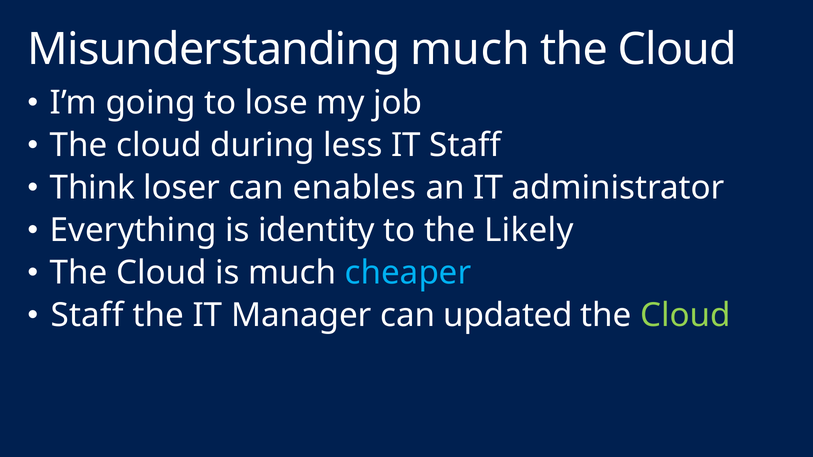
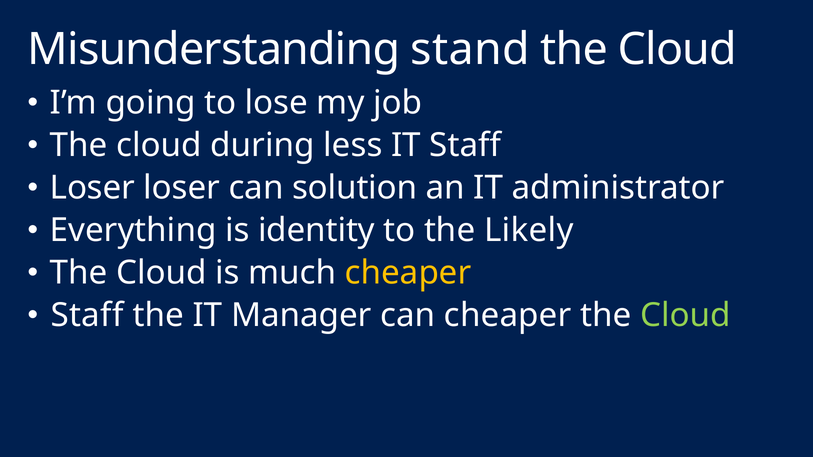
Misunderstanding much: much -> stand (470, 49)
Think: Think -> Loser (92, 188)
enables: enables -> solution (355, 188)
cheaper colour: light blue -> yellow (408, 273)
can updated: updated -> cheaper (508, 316)
